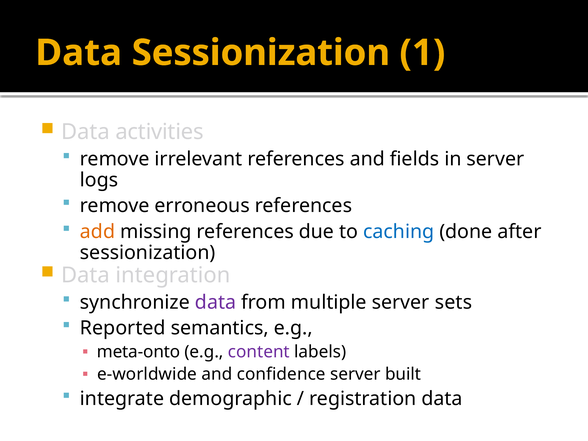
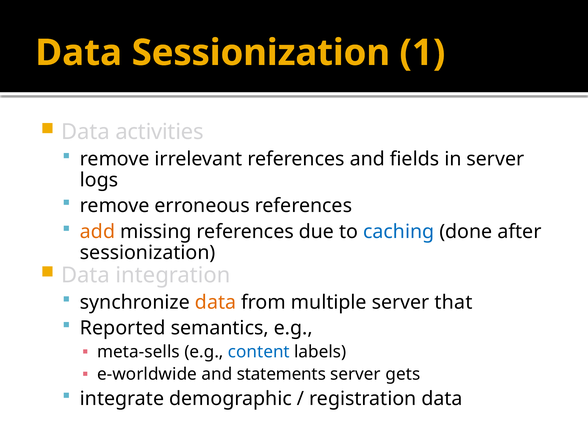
data colour: purple -> orange (216, 302)
sets: sets -> that (454, 302)
meta-onto: meta-onto -> meta-sells (138, 352)
content colour: purple -> blue (259, 352)
confidence: confidence -> statements (281, 374)
built: built -> gets (403, 374)
